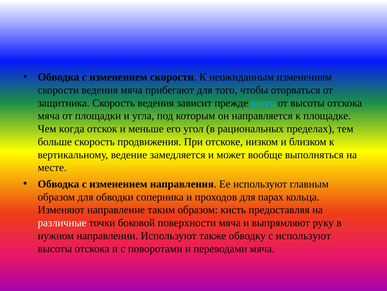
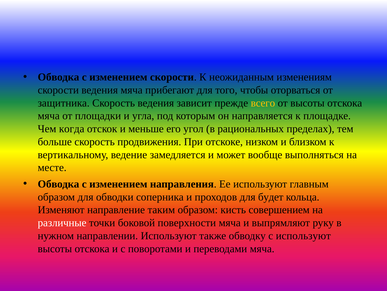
всего colour: light blue -> yellow (263, 103)
парах: парах -> будет (271, 196)
предоставляя: предоставляя -> совершением (279, 209)
